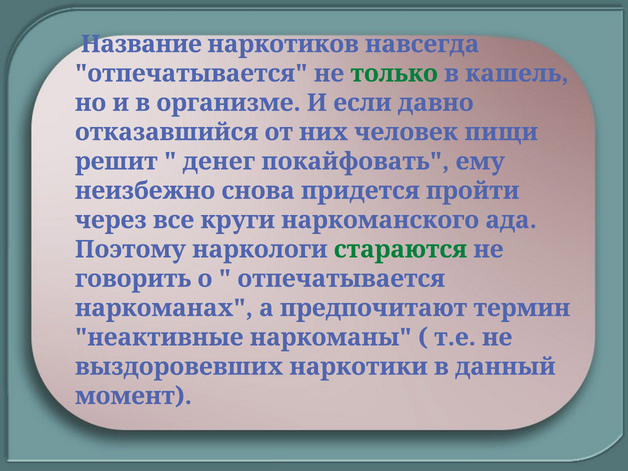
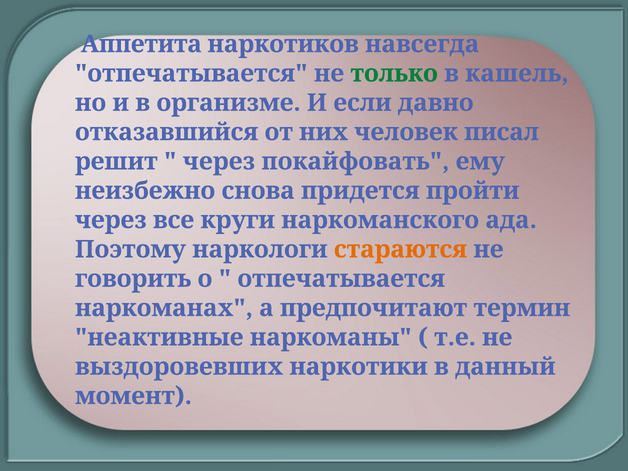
Название: Название -> Аппетита (141, 44)
пищи: пищи -> писал (502, 132)
денег: денег -> через (219, 161)
стараются colour: green -> orange (401, 249)
